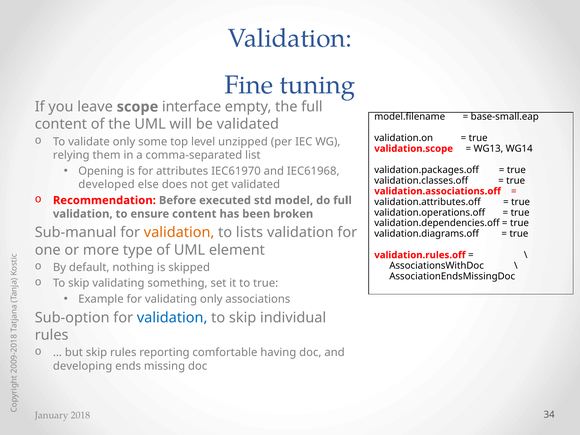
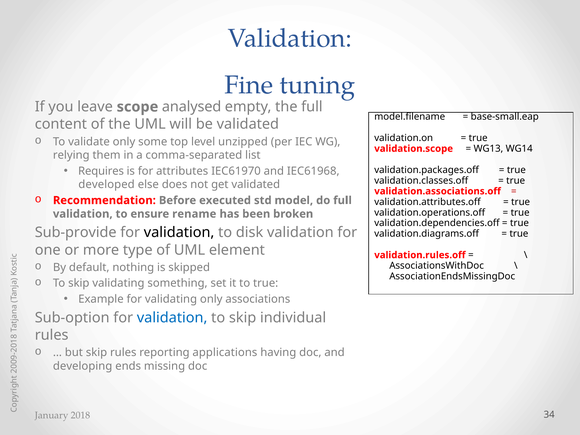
interface: interface -> analysed (192, 107)
Opening: Opening -> Requires (101, 171)
ensure content: content -> rename (194, 214)
Sub-manual: Sub-manual -> Sub-provide (76, 233)
validation colour: orange -> black (179, 233)
lists: lists -> disk (250, 233)
comfortable: comfortable -> applications (225, 353)
